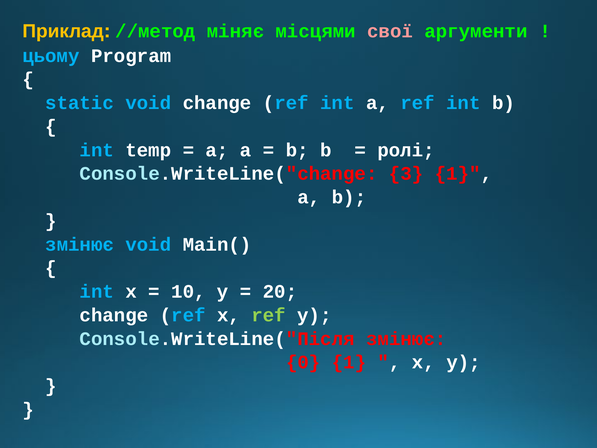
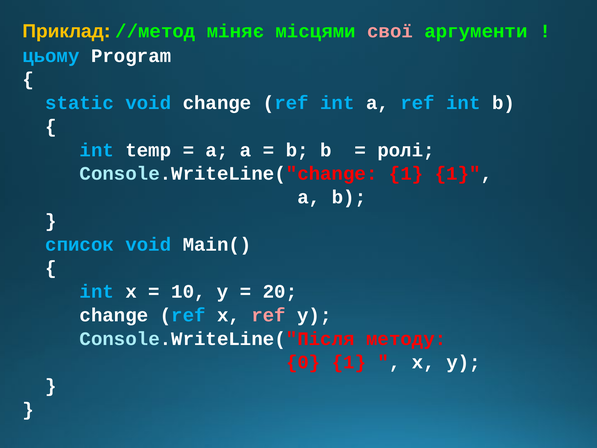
Console.WriteLine("change 3: 3 -> 1 (406, 174)
змінює: змінює -> список (80, 244)
ref colour: light green -> pink (269, 315)
Console.WriteLine("Після змінює: змінює -> методу (406, 339)
